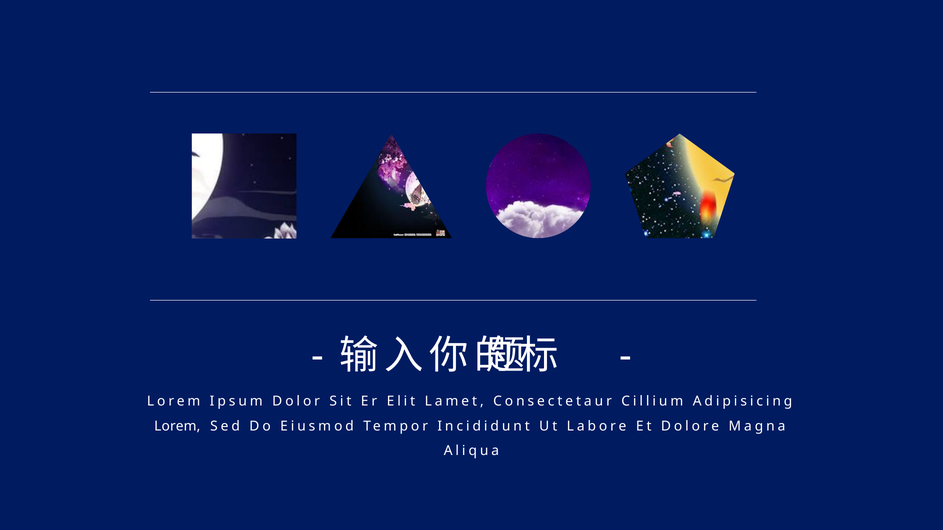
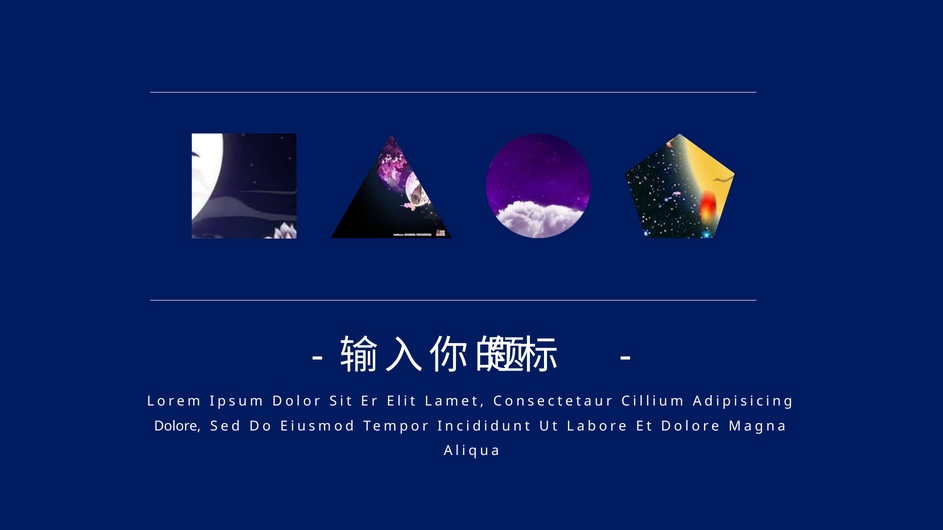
Lorem: Lorem -> Dolore (177, 427)
